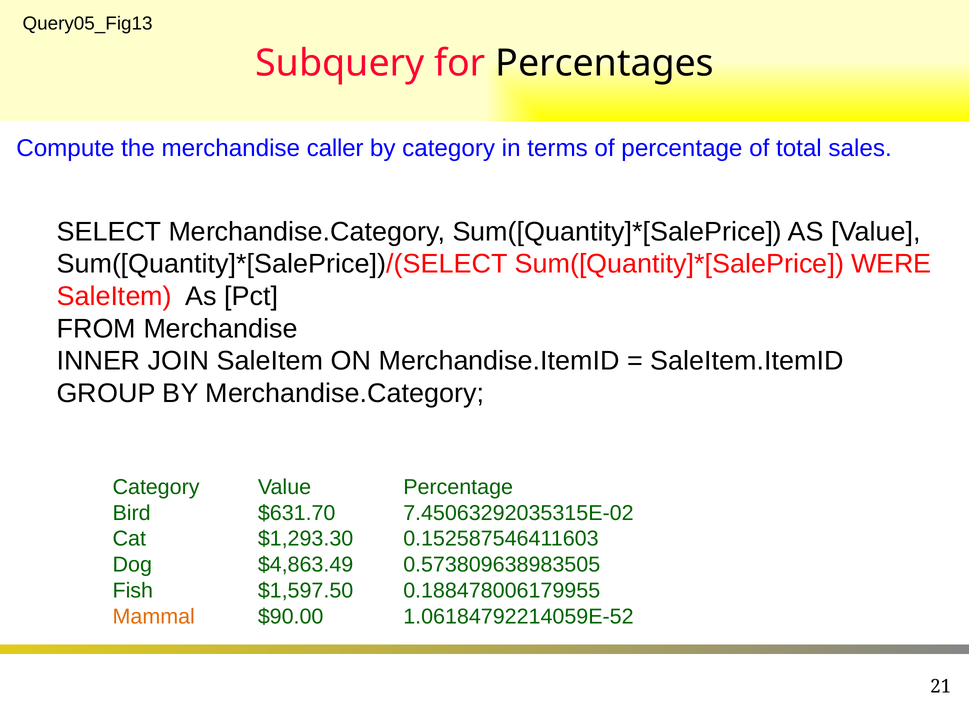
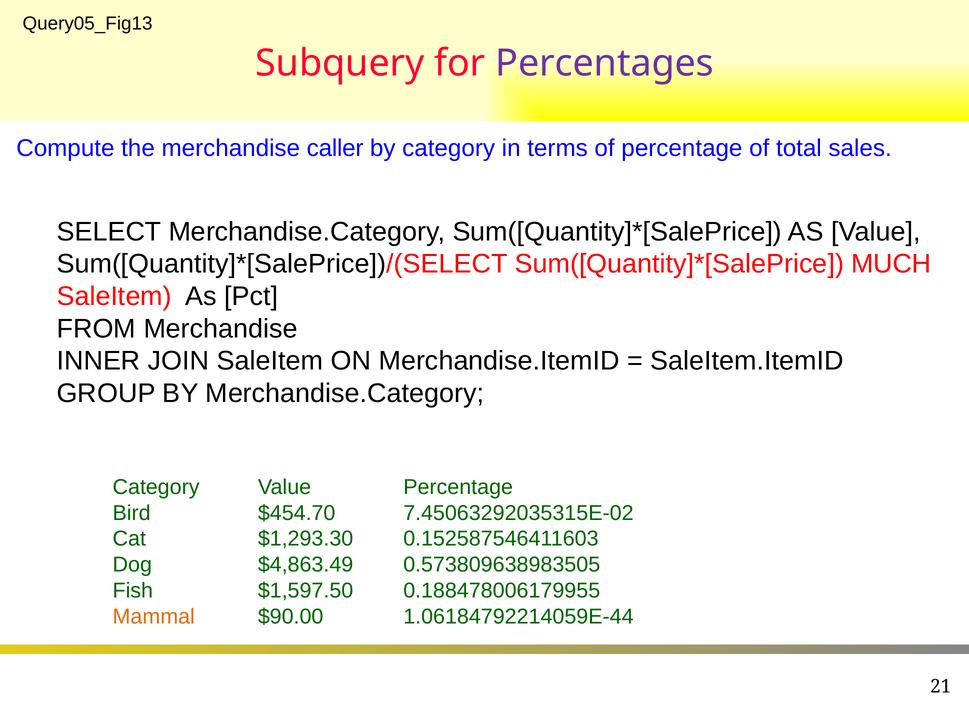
Percentages colour: black -> purple (605, 63)
WERE: WERE -> MUCH (891, 264)
$631.70: $631.70 -> $454.70 (297, 513)
1.06184792214059E-52: 1.06184792214059E-52 -> 1.06184792214059E-44 (518, 616)
